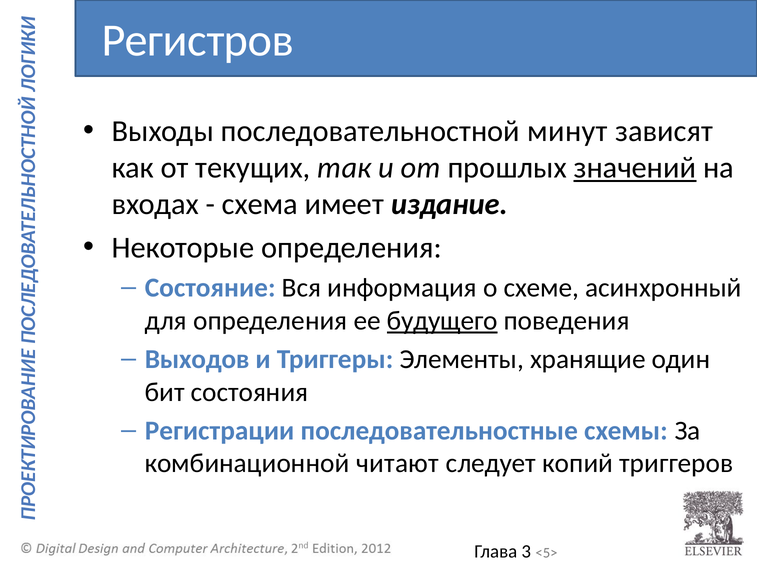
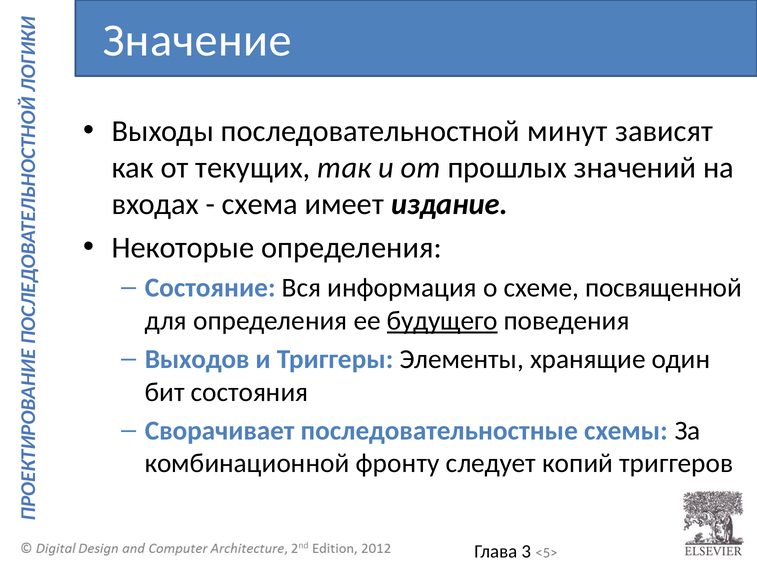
Регистров: Регистров -> Значение (197, 40)
значений underline: present -> none (635, 168)
асинхронный: асинхронный -> посвященной (664, 288)
Регистрации: Регистрации -> Сворачивает (220, 431)
читают: читают -> фронту (398, 464)
